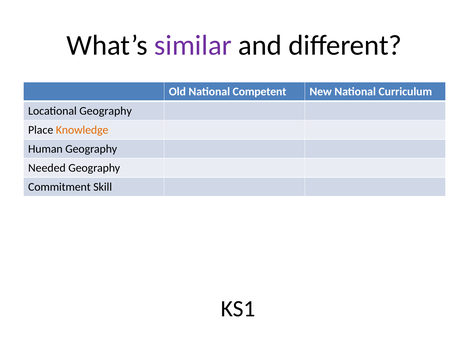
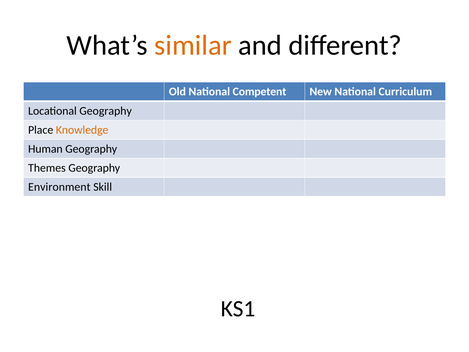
similar colour: purple -> orange (193, 45)
Needed: Needed -> Themes (47, 168)
Commitment: Commitment -> Environment (59, 187)
